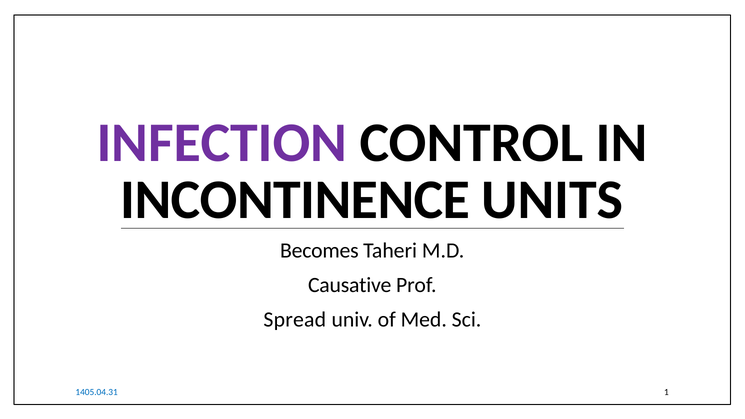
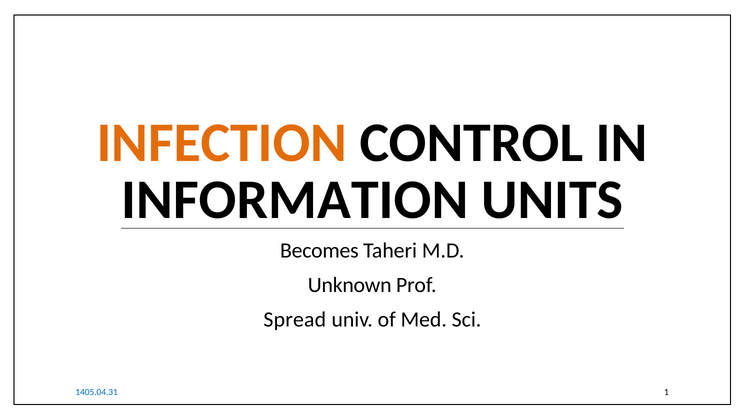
INFECTION colour: purple -> orange (222, 143)
INCONTINENCE: INCONTINENCE -> INFORMATION (295, 200)
Causative: Causative -> Unknown (350, 285)
